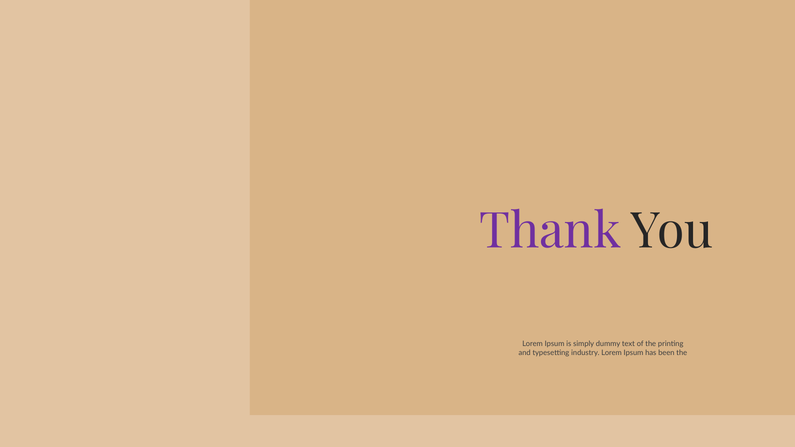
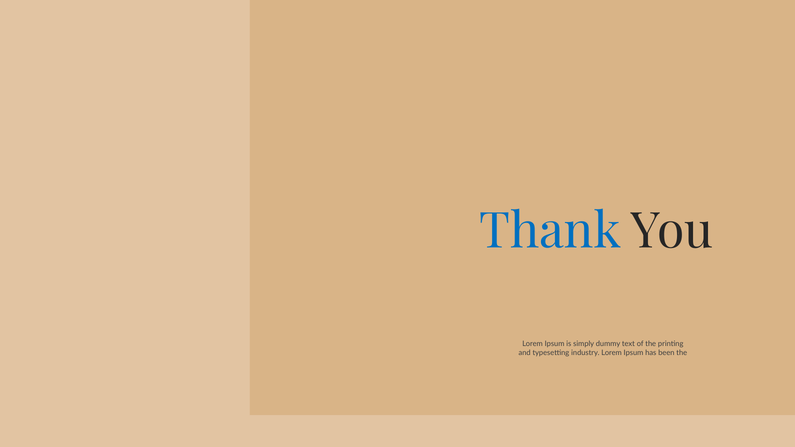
Thank colour: purple -> blue (550, 231)
